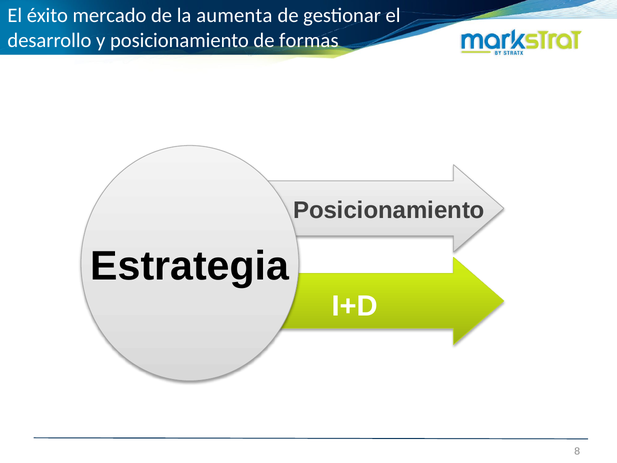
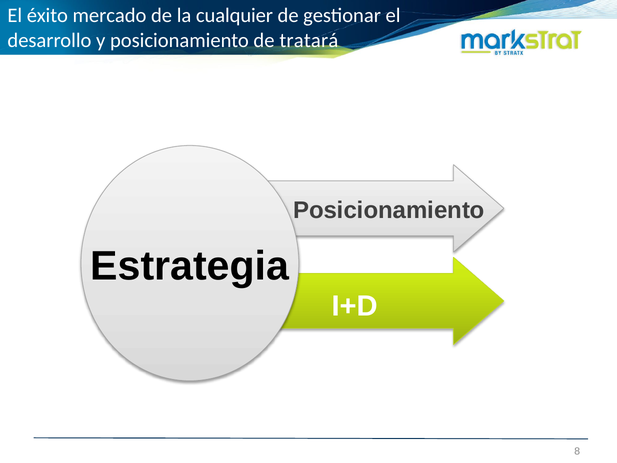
aumenta: aumenta -> cualquier (234, 16)
formas: formas -> tratará (309, 40)
